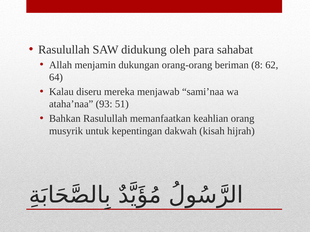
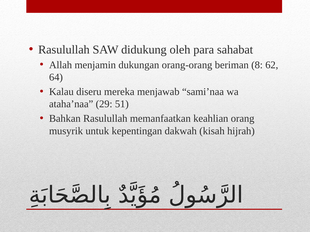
93: 93 -> 29 (104, 104)
